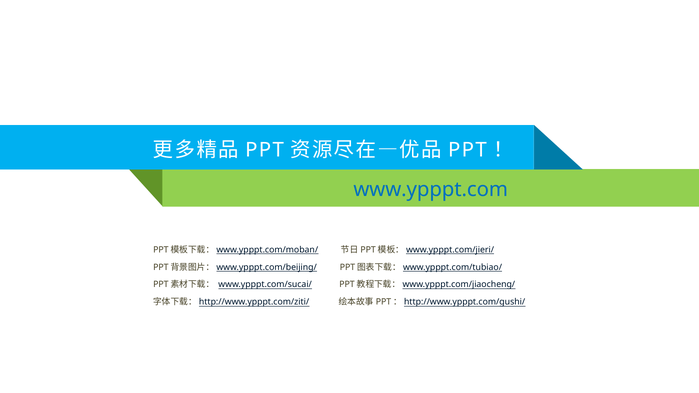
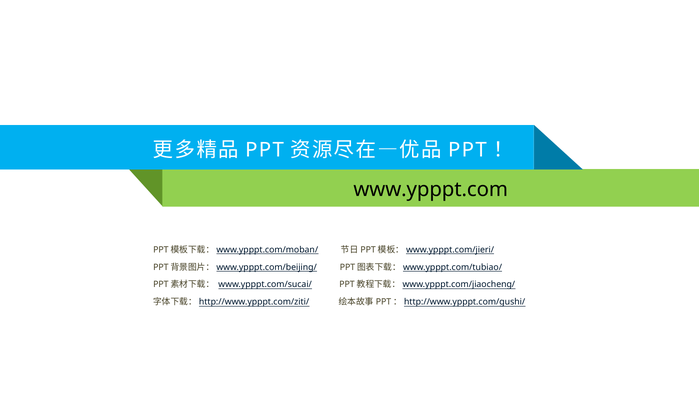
www.ypppt.com colour: blue -> black (431, 189)
